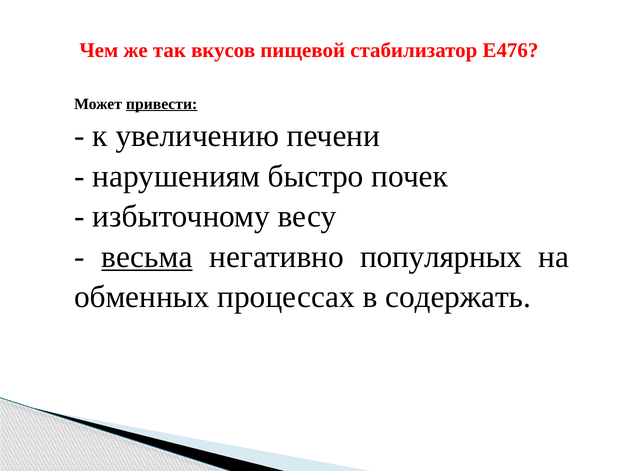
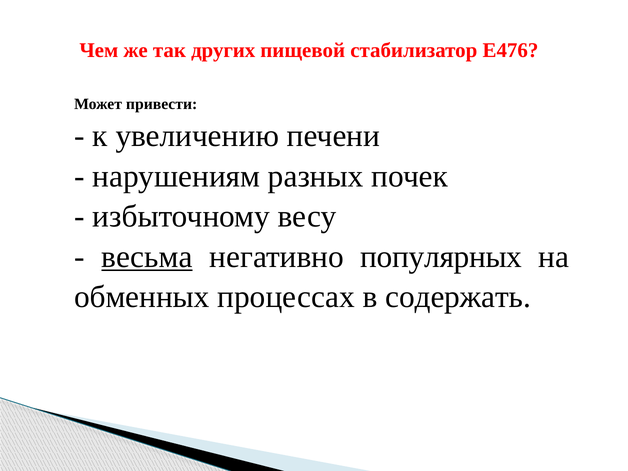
вкусов: вкусов -> других (223, 50)
привести underline: present -> none (162, 104)
быстро: быстро -> разных (316, 176)
